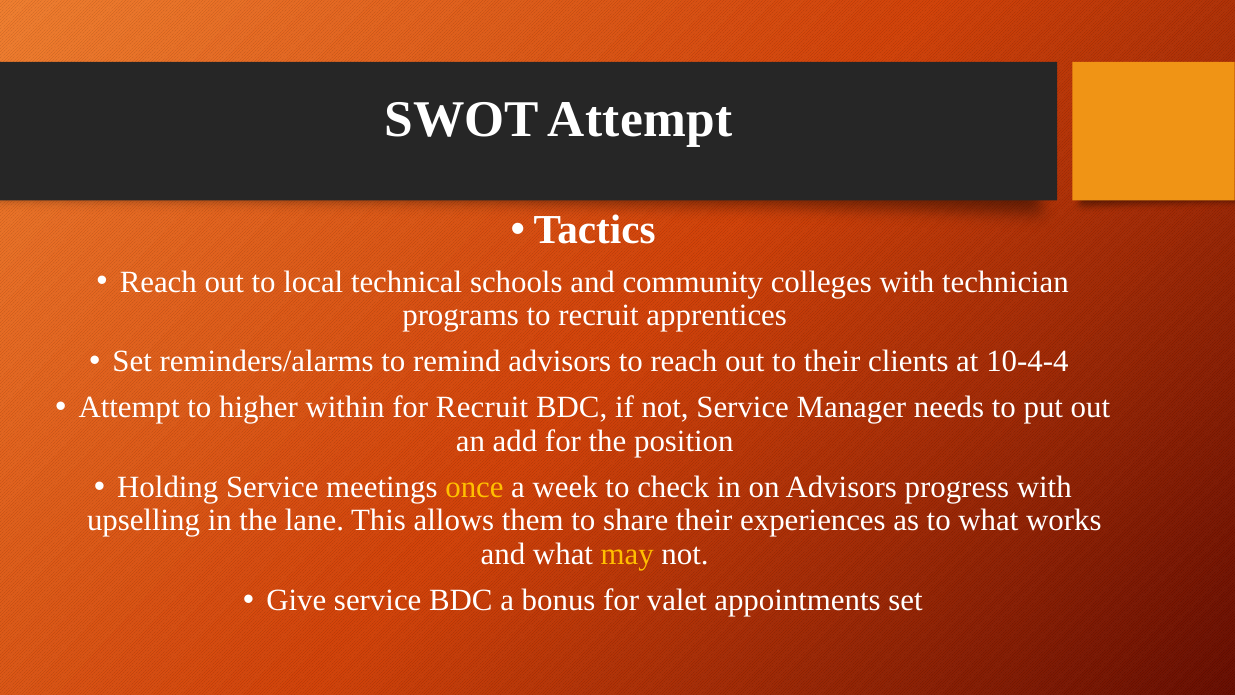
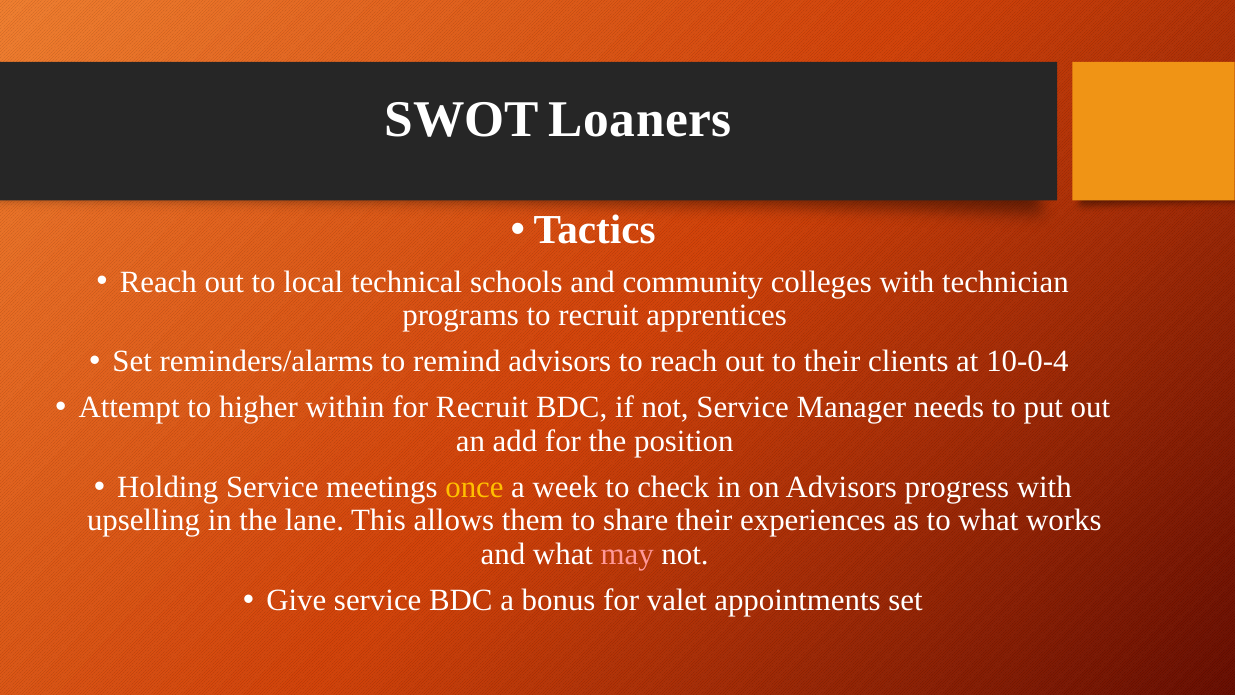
SWOT Attempt: Attempt -> Loaners (640, 119)
10-4-4: 10-4-4 -> 10-0-4 (1027, 361)
may colour: yellow -> pink (627, 554)
